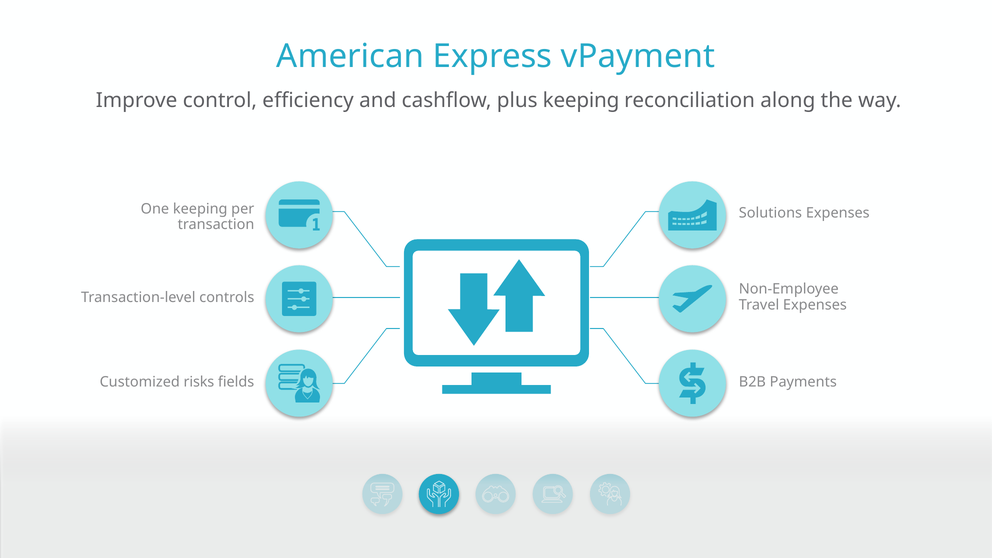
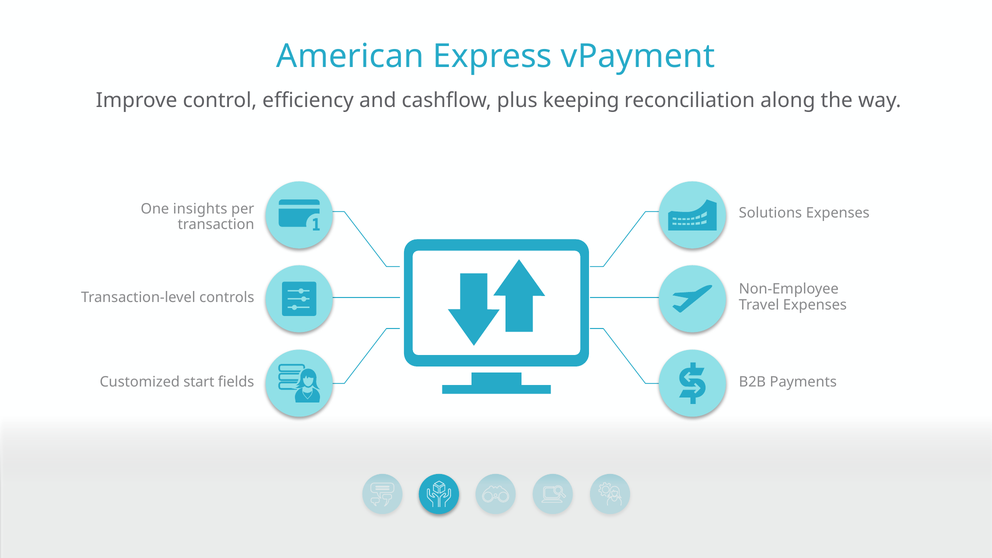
One keeping: keeping -> insights (200, 209)
risks: risks -> start (199, 382)
